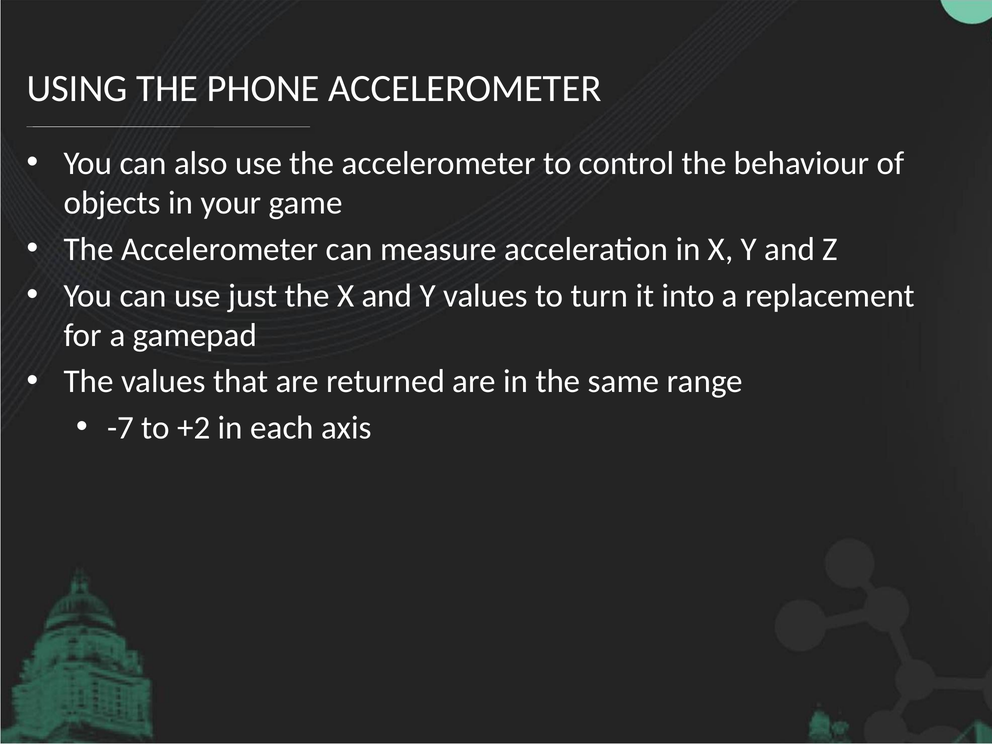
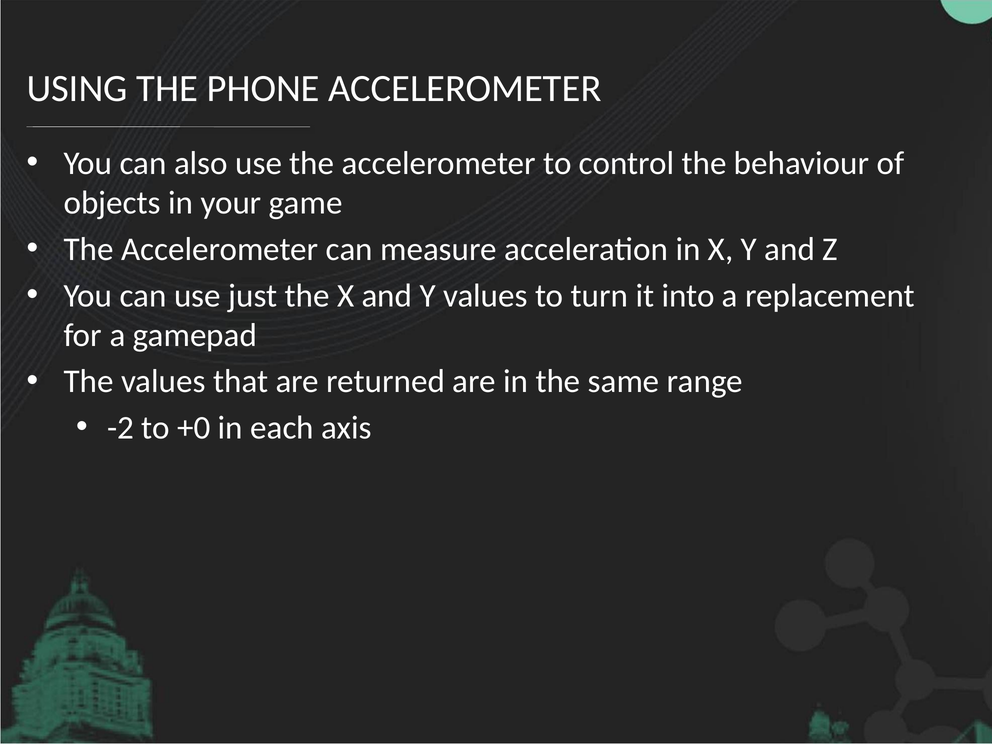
-7: -7 -> -2 (121, 428)
+2: +2 -> +0 (194, 428)
